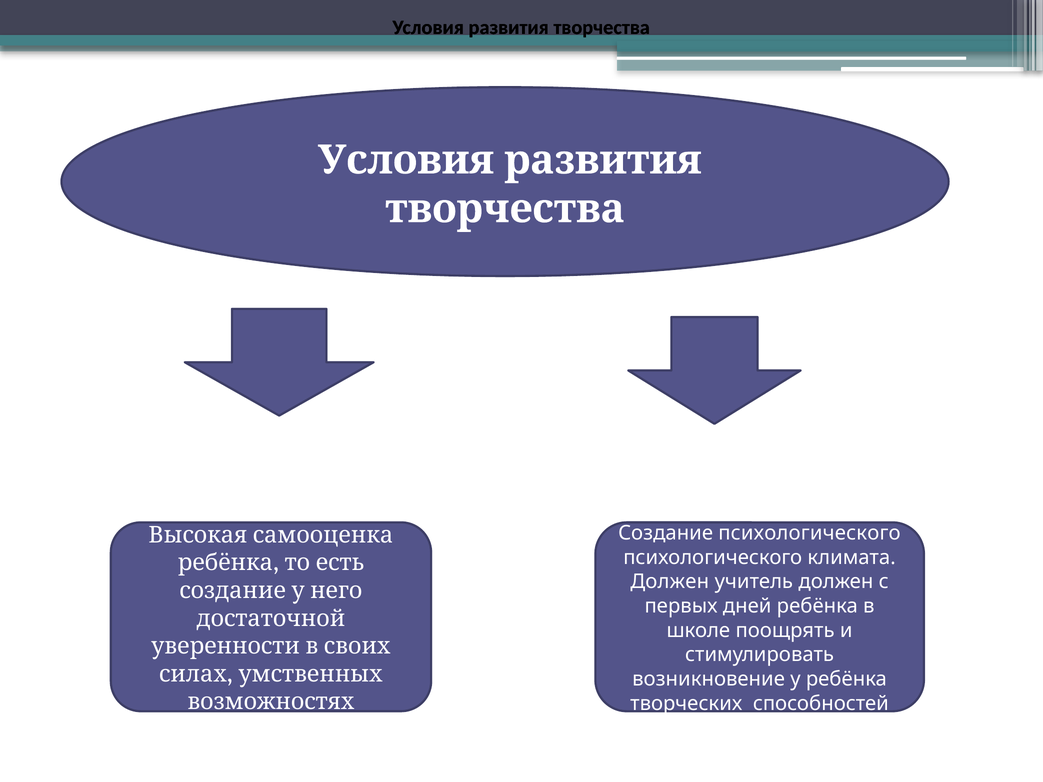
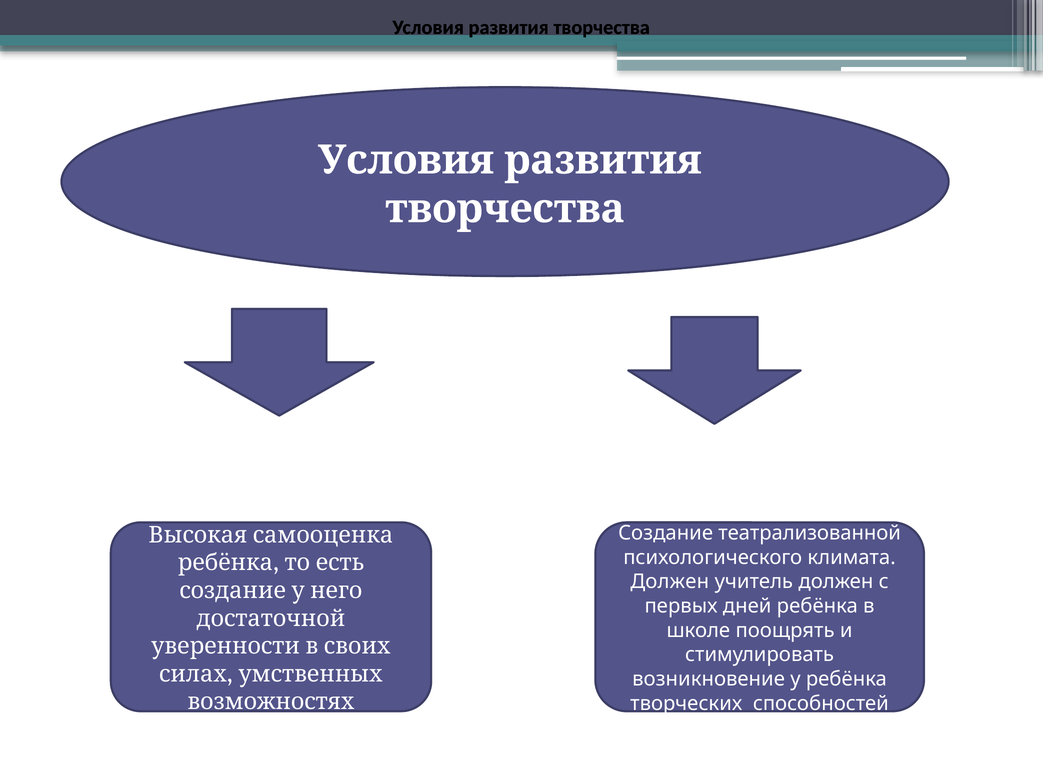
Создание психологического: психологического -> театрализованной (810, 533)
